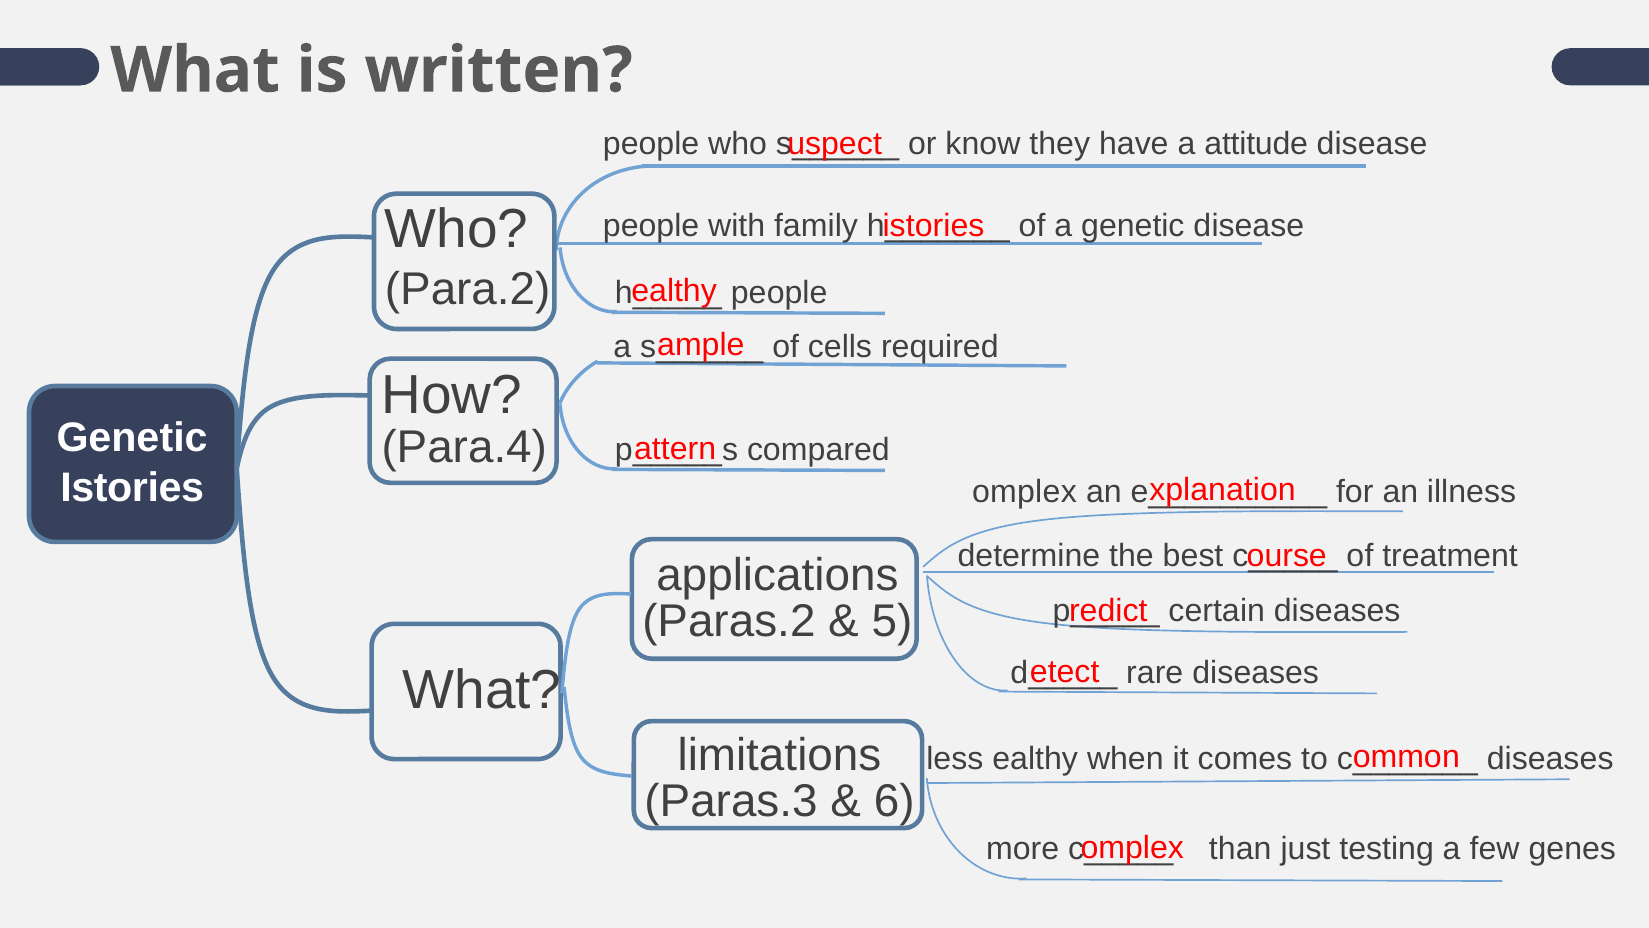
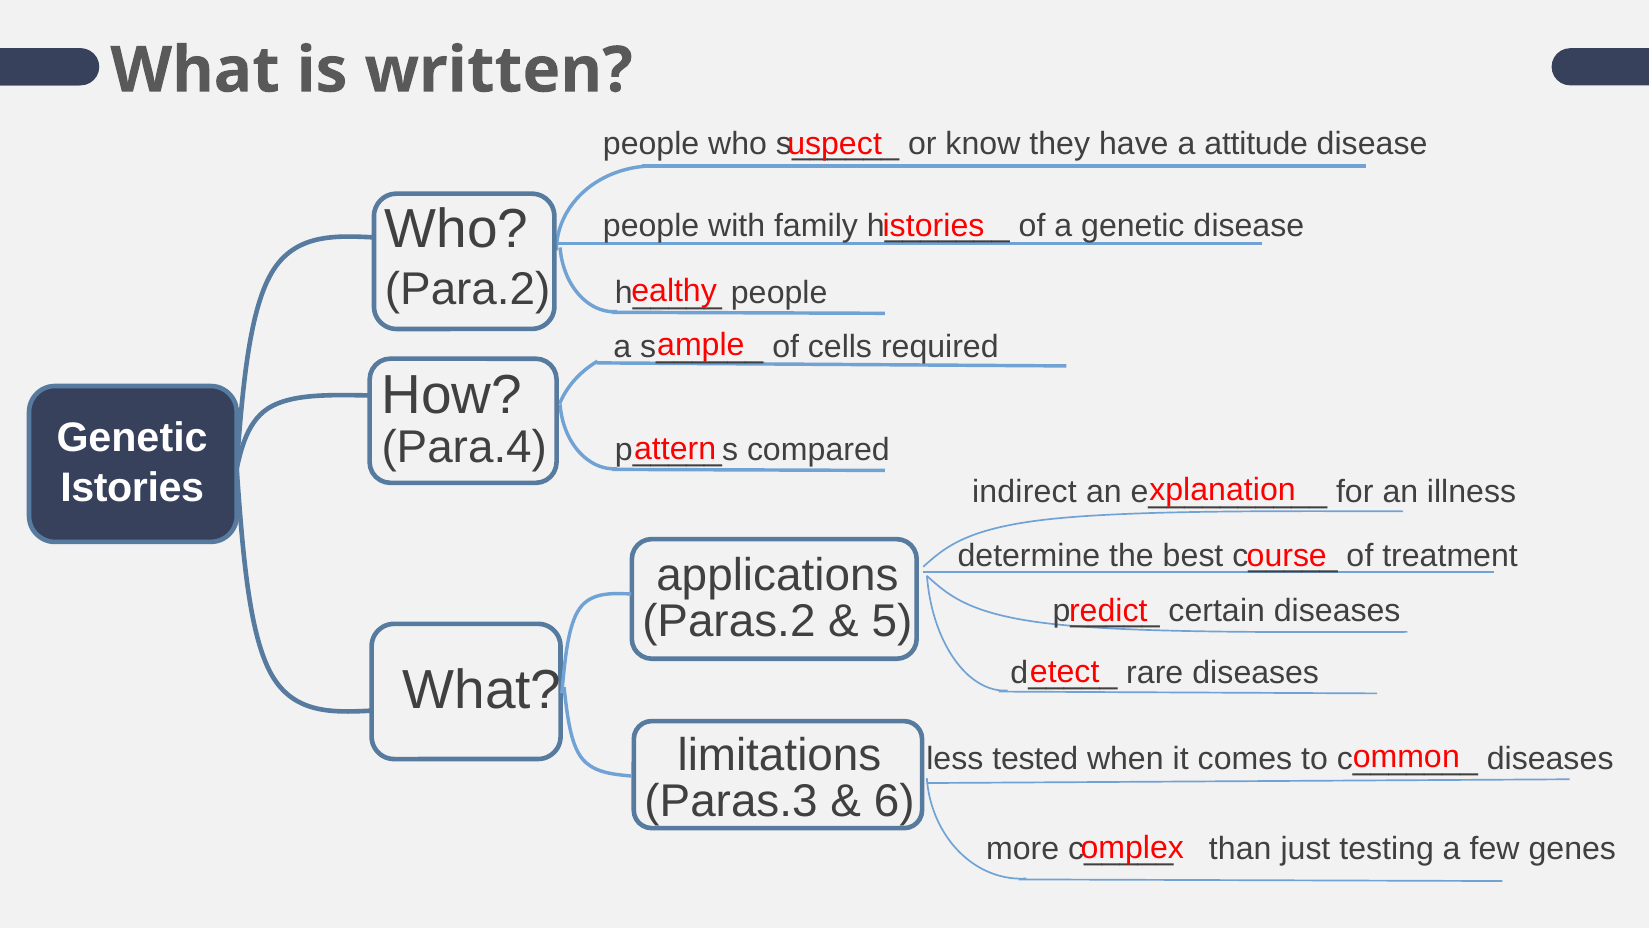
omplex: omplex -> indirect (1024, 491)
less ealthy: ealthy -> tested (1035, 759)
